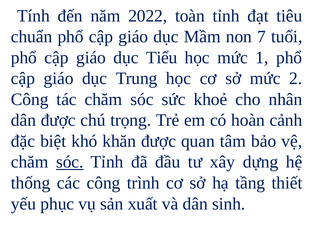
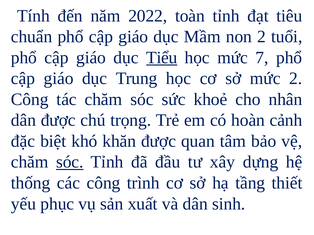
non 7: 7 -> 2 (262, 37)
Tiểu underline: none -> present (162, 58)
1: 1 -> 7 (262, 58)
